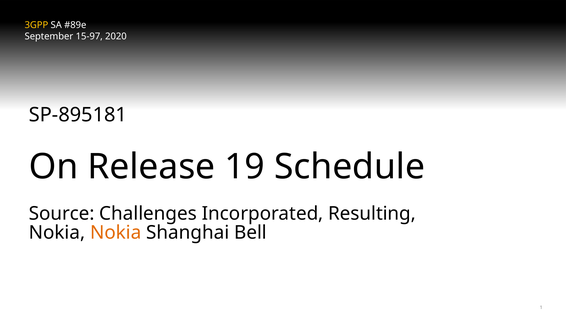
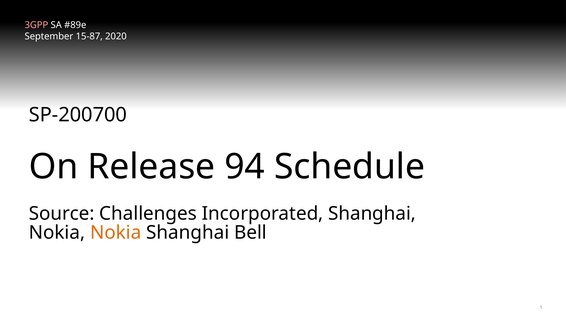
3GPP colour: yellow -> pink (36, 25)
15-97: 15-97 -> 15-87 (89, 36)
SP-895181: SP-895181 -> SP-200700 (78, 115)
19: 19 -> 94 (245, 166)
Incorporated Resulting: Resulting -> Shanghai (372, 213)
